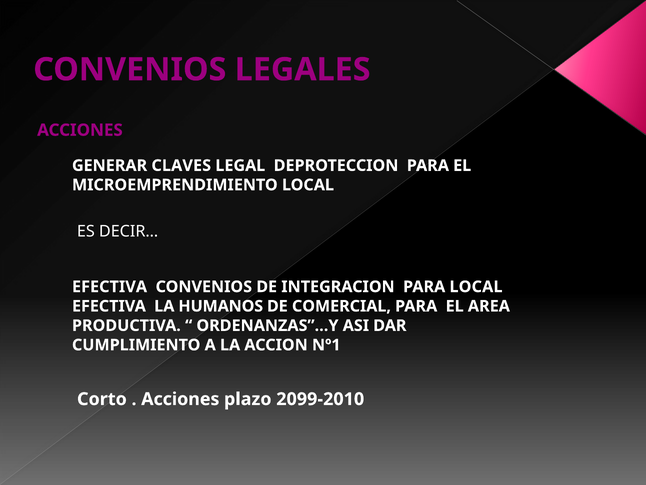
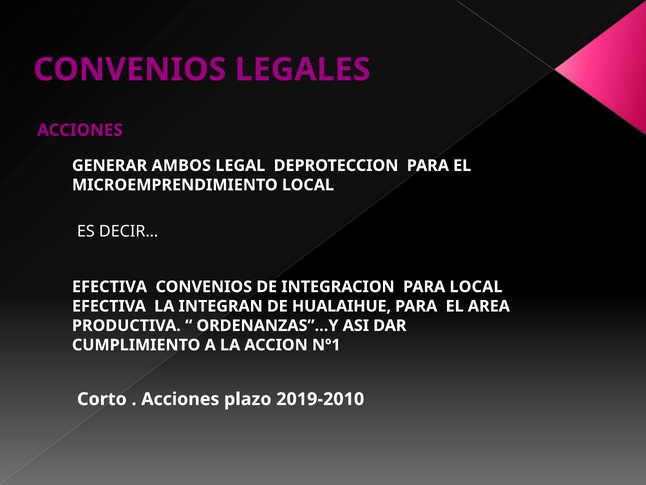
CLAVES: CLAVES -> AMBOS (181, 165)
HUMANOS: HUMANOS -> INTEGRAN (221, 306)
COMERCIAL: COMERCIAL -> HUALAIHUE (341, 306)
2099-2010: 2099-2010 -> 2019-2010 (320, 399)
